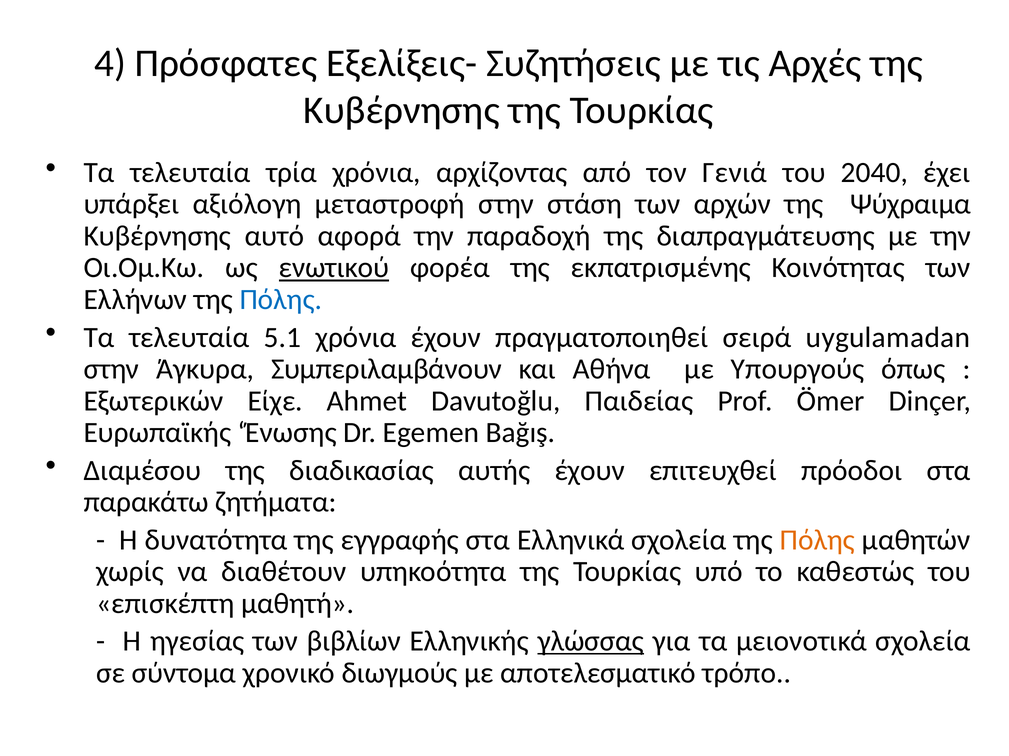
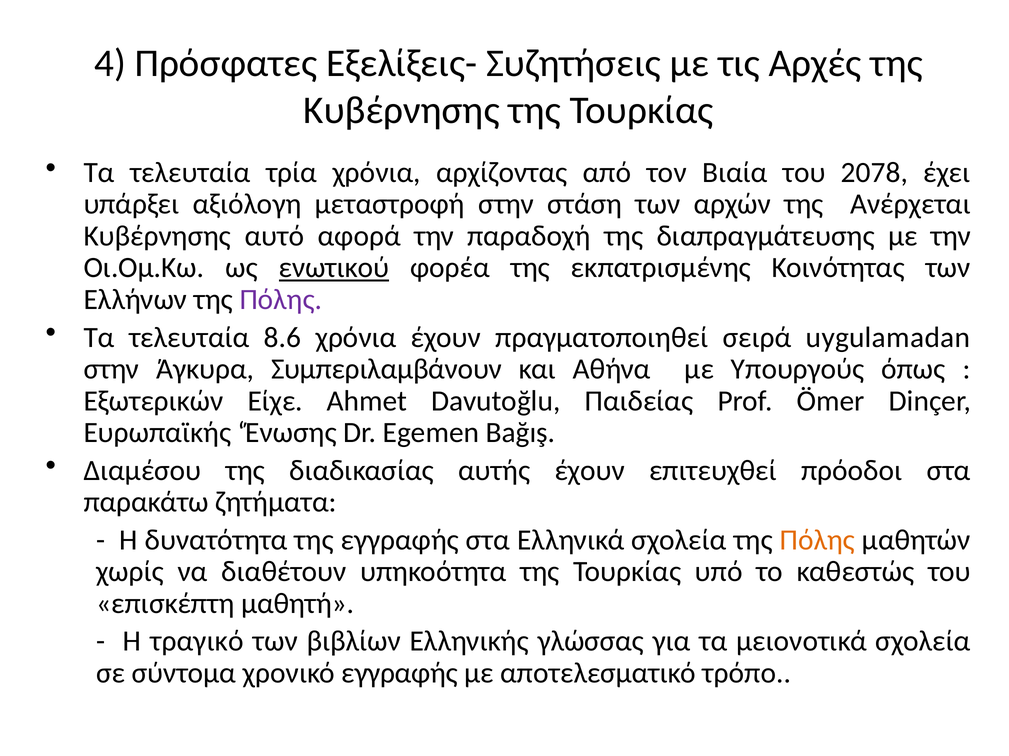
Γενιά: Γενιά -> Βιαία (735, 173)
2040: 2040 -> 2078 (874, 173)
Ψύχραιμα: Ψύχραιμα -> Ανέρχεται (910, 204)
Πόλης colour: blue -> purple (281, 300)
5.1: 5.1 -> 8.6 (283, 338)
ηγεσίας: ηγεσίας -> τραγικό (197, 642)
γλώσσας underline: present -> none (591, 642)
χρονικό διωγμούς: διωγμούς -> εγγραφής (400, 674)
